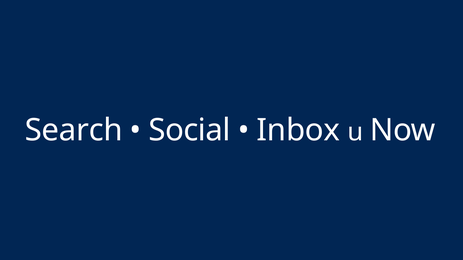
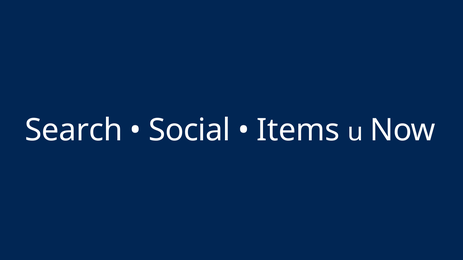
Inbox: Inbox -> Items (298, 130)
